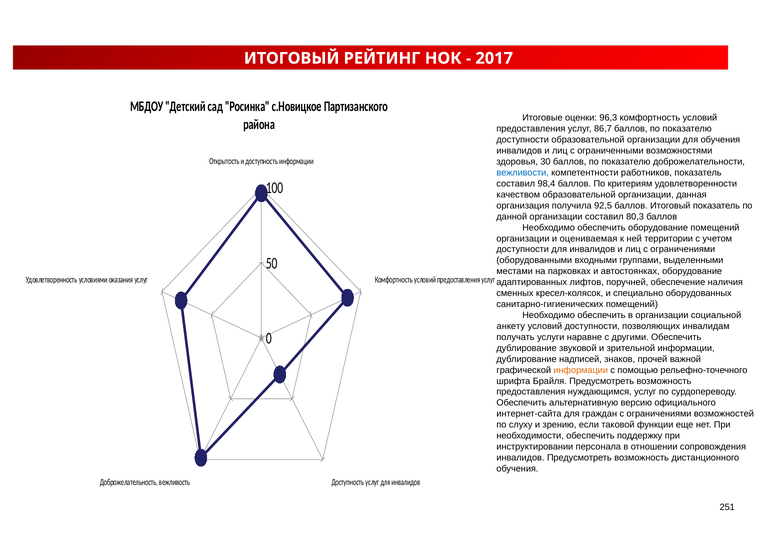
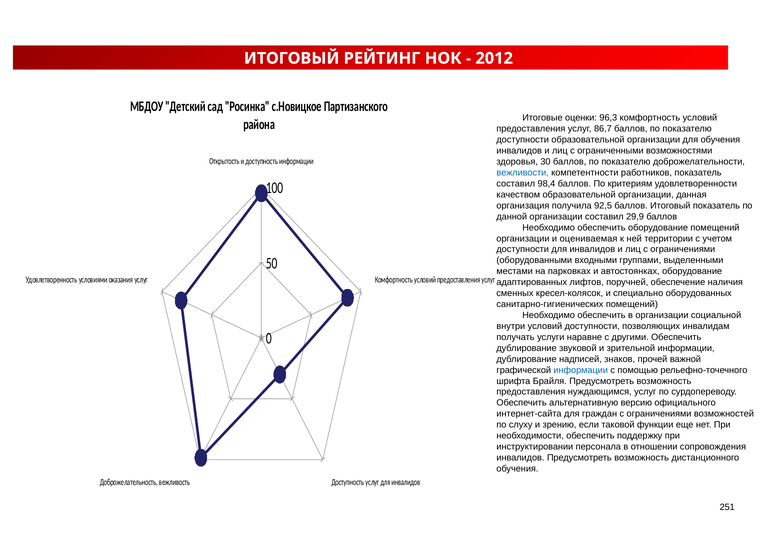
2017: 2017 -> 2012 (494, 58)
80,3: 80,3 -> 29,9 (635, 217)
анкету: анкету -> внутри (511, 327)
информации colour: orange -> blue (581, 371)
